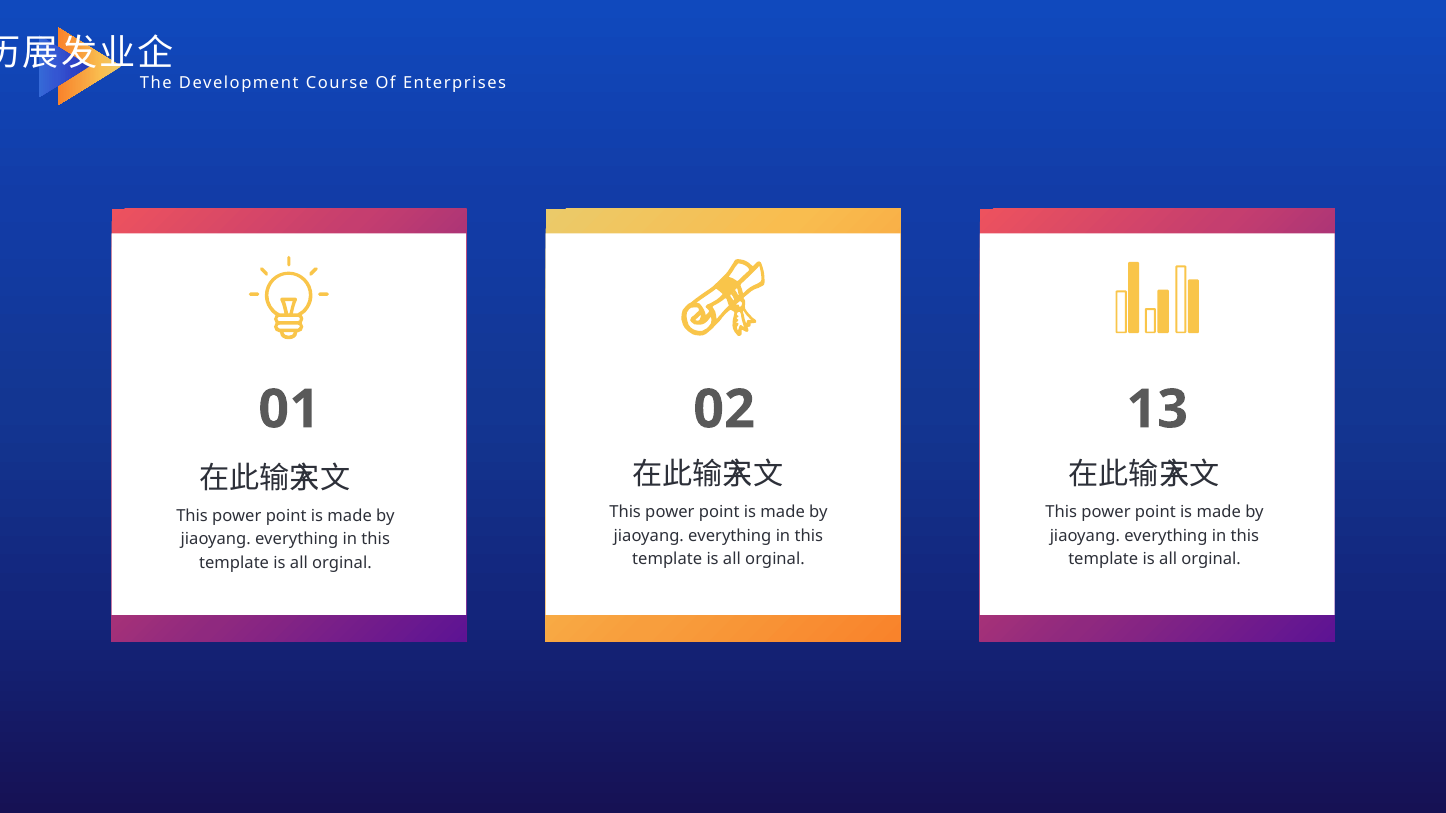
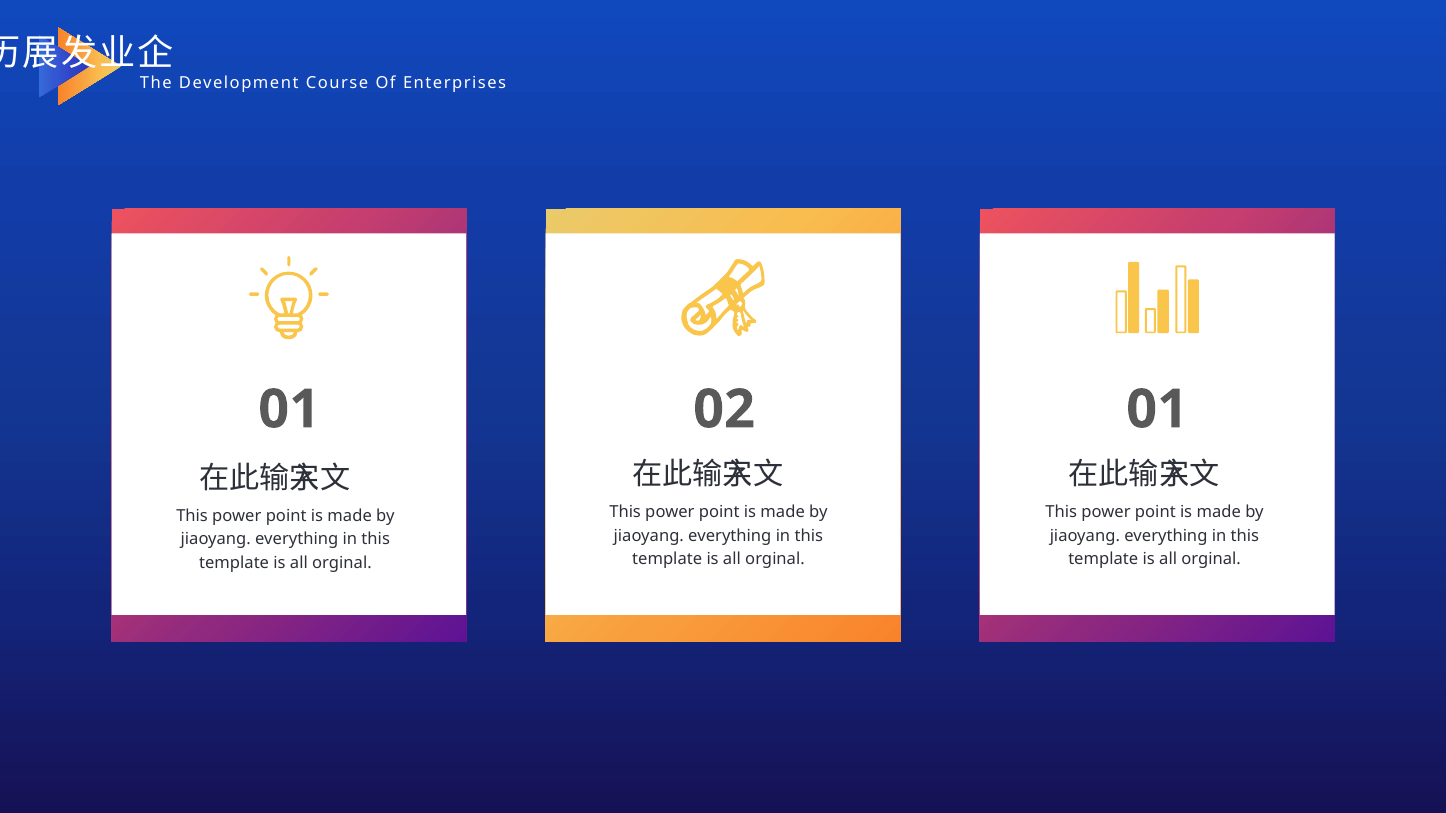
02 13: 13 -> 01 (1157, 410)
